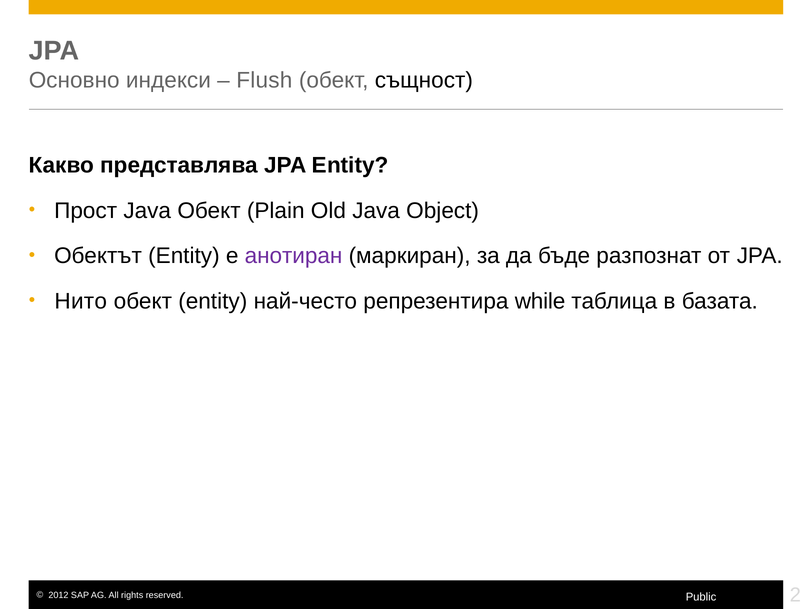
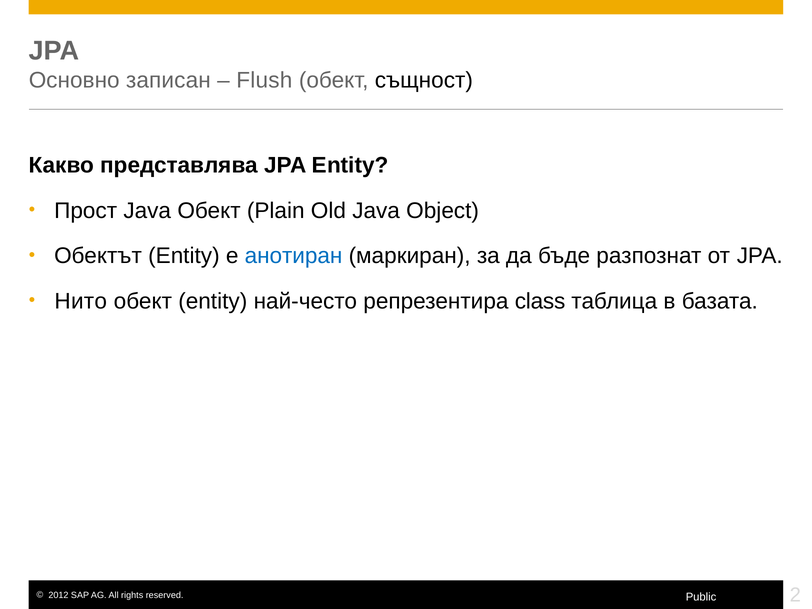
индекси: индекси -> записан (168, 80)
анотиран colour: purple -> blue (294, 256)
while: while -> class (540, 301)
